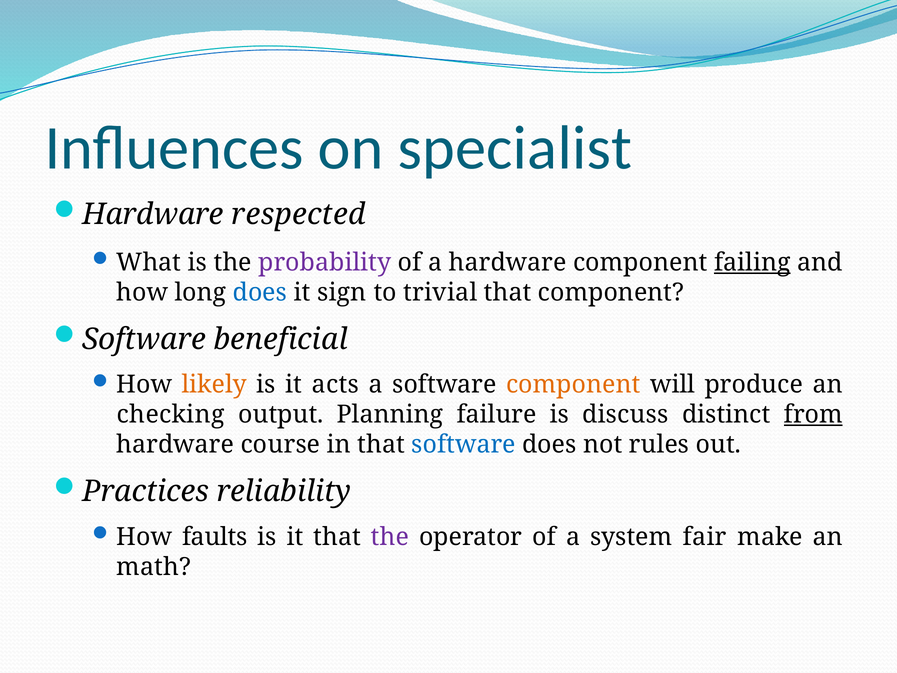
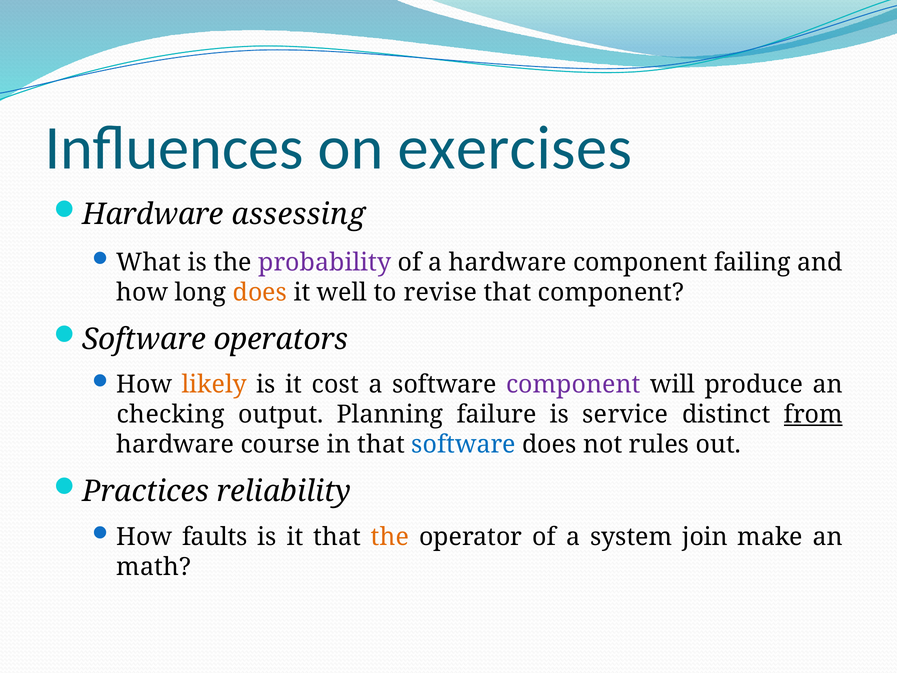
specialist: specialist -> exercises (515, 148)
respected: respected -> assessing (298, 214)
failing underline: present -> none (752, 262)
does colour: blue -> orange (260, 292)
sign: sign -> well (342, 292)
trivial: trivial -> revise (440, 292)
beneficial: beneficial -> operators (281, 339)
acts: acts -> cost (335, 385)
component colour: orange -> purple (573, 385)
discuss: discuss -> service (625, 414)
the colour: purple -> orange (390, 537)
fair: fair -> join (705, 537)
